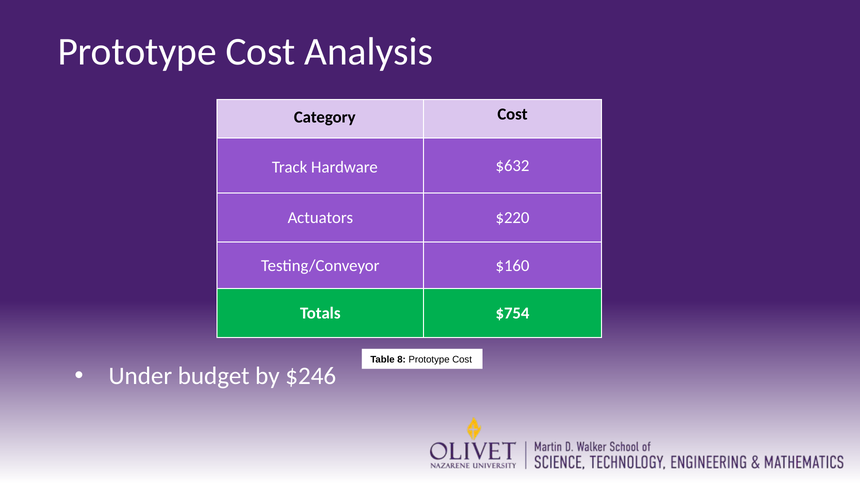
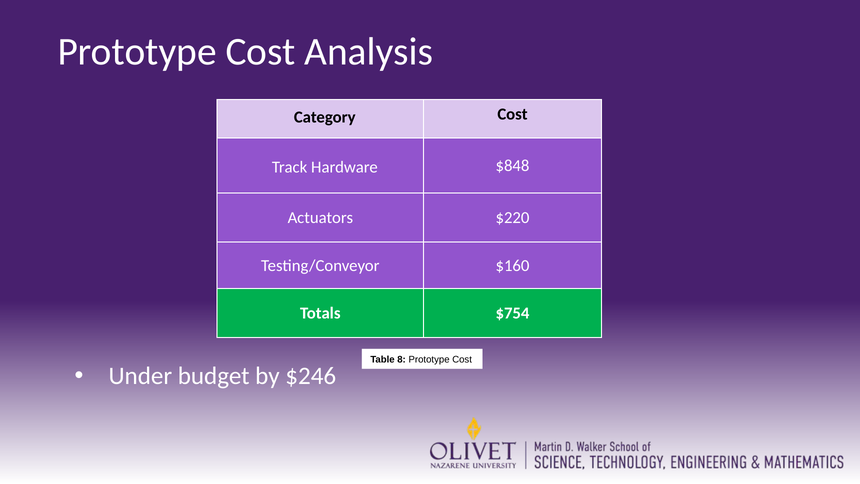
$632: $632 -> $848 (512, 166)
